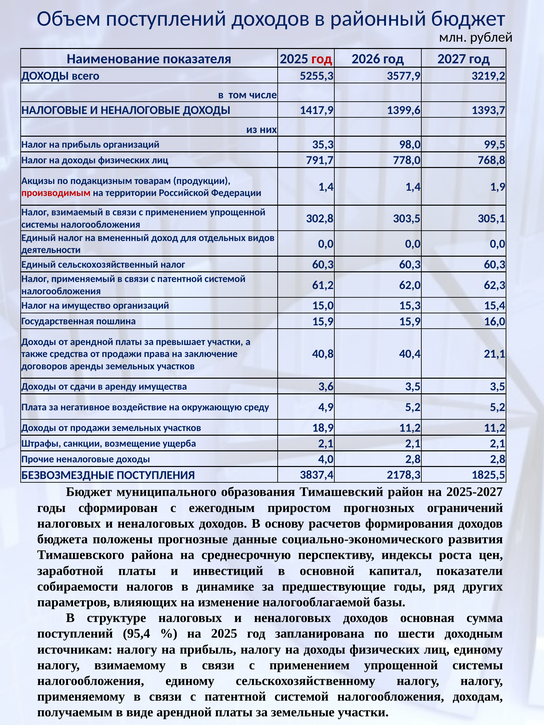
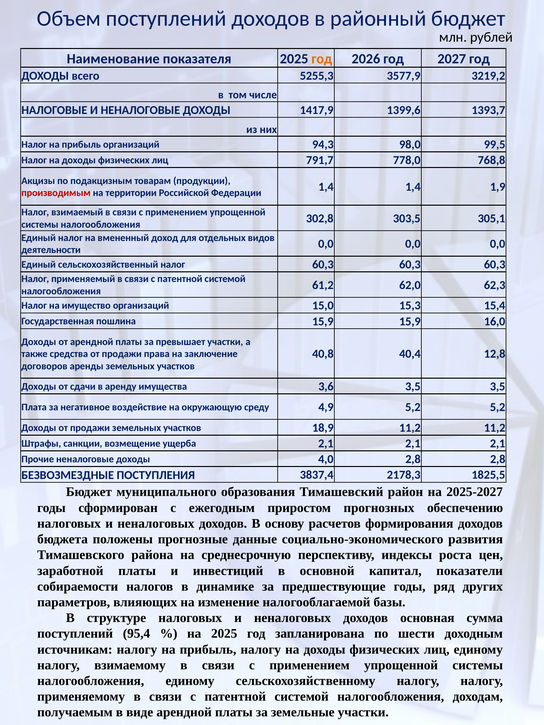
год colour: red -> orange (322, 59)
35,3: 35,3 -> 94,3 (323, 145)
21,1: 21,1 -> 12,8 (495, 354)
ограничений: ограничений -> обеспечению (465, 508)
